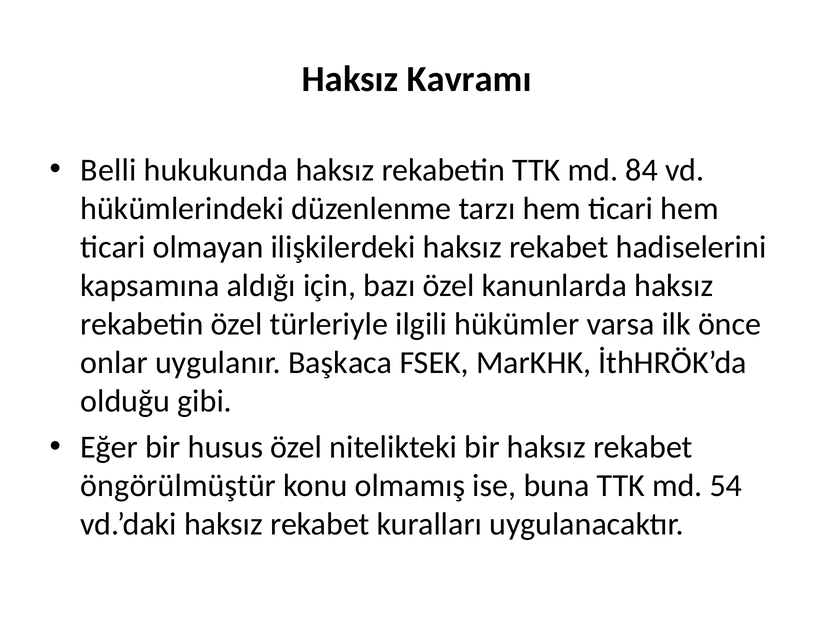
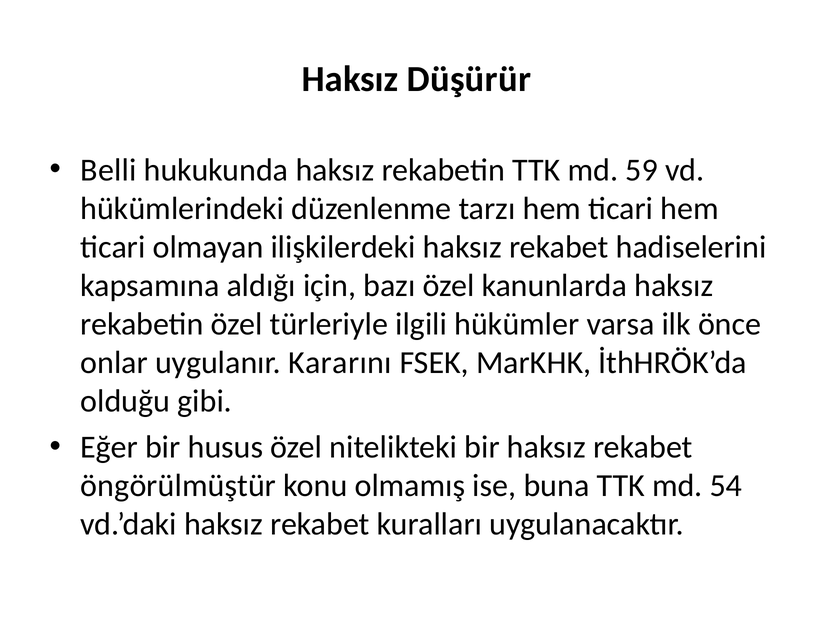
Kavramı: Kavramı -> Düşürür (469, 79)
84: 84 -> 59 (642, 170)
Başkaca: Başkaca -> Kararını (340, 363)
